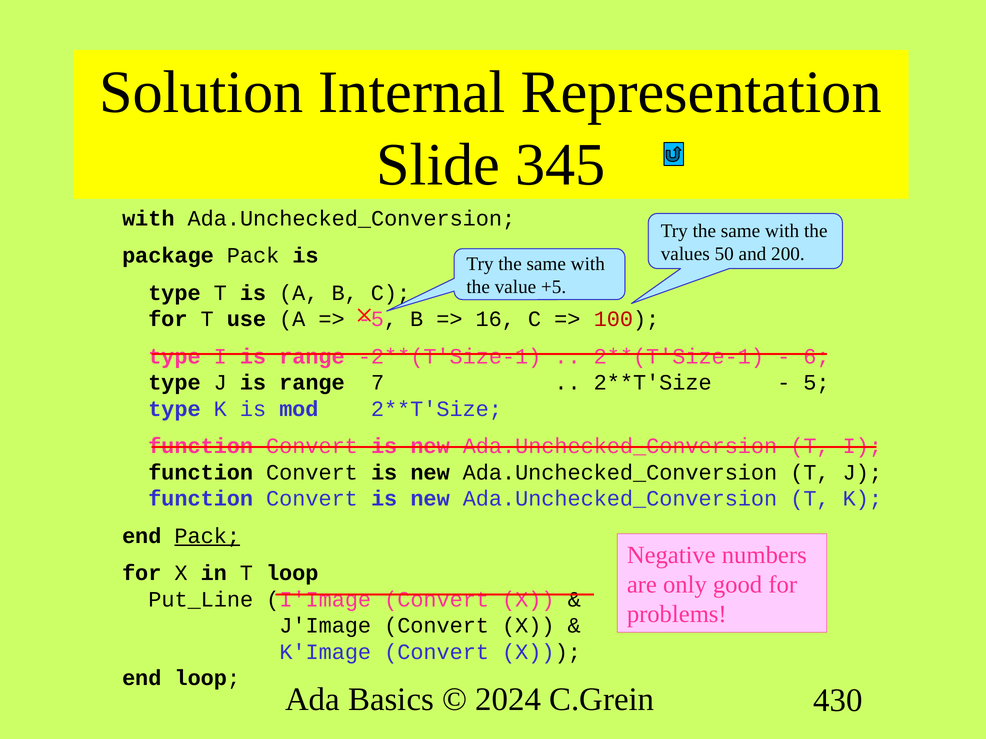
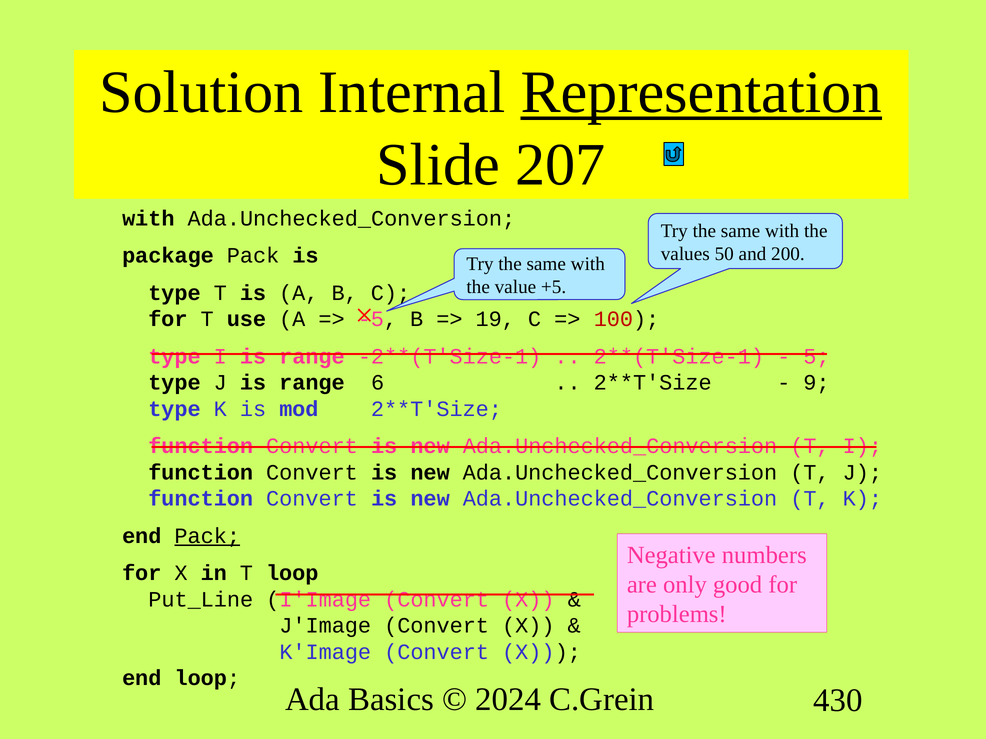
Representation underline: none -> present (701, 93)
345: 345 -> 207 (560, 165)
16: 16 -> 19 (495, 319)
6: 6 -> 5 (816, 357)
7: 7 -> 6 (378, 383)
5: 5 -> 9 (816, 383)
